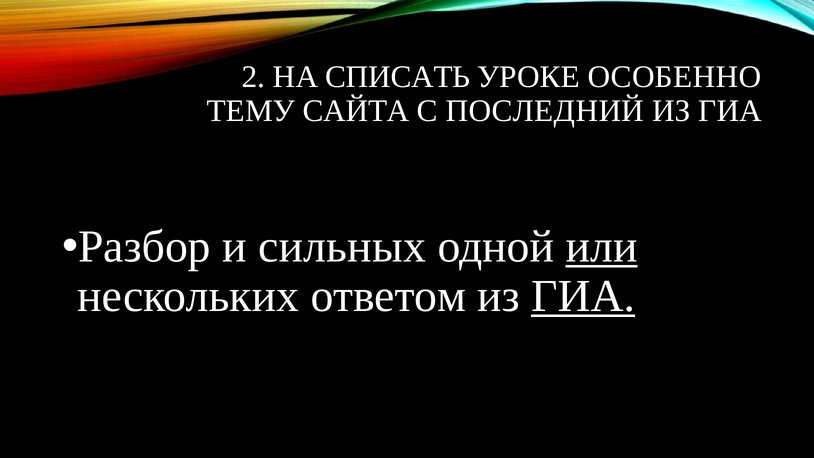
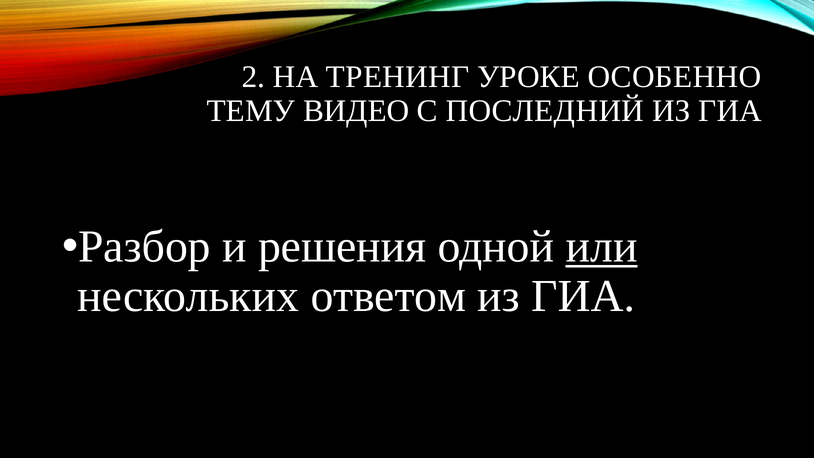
СПИСАТЬ: СПИСАТЬ -> ТРЕНИНГ (398, 77)
САЙТА: САЙТА -> ВИДЕО (356, 111)
сильных: сильных -> решения (342, 247)
ГИА underline: present -> none (583, 296)
